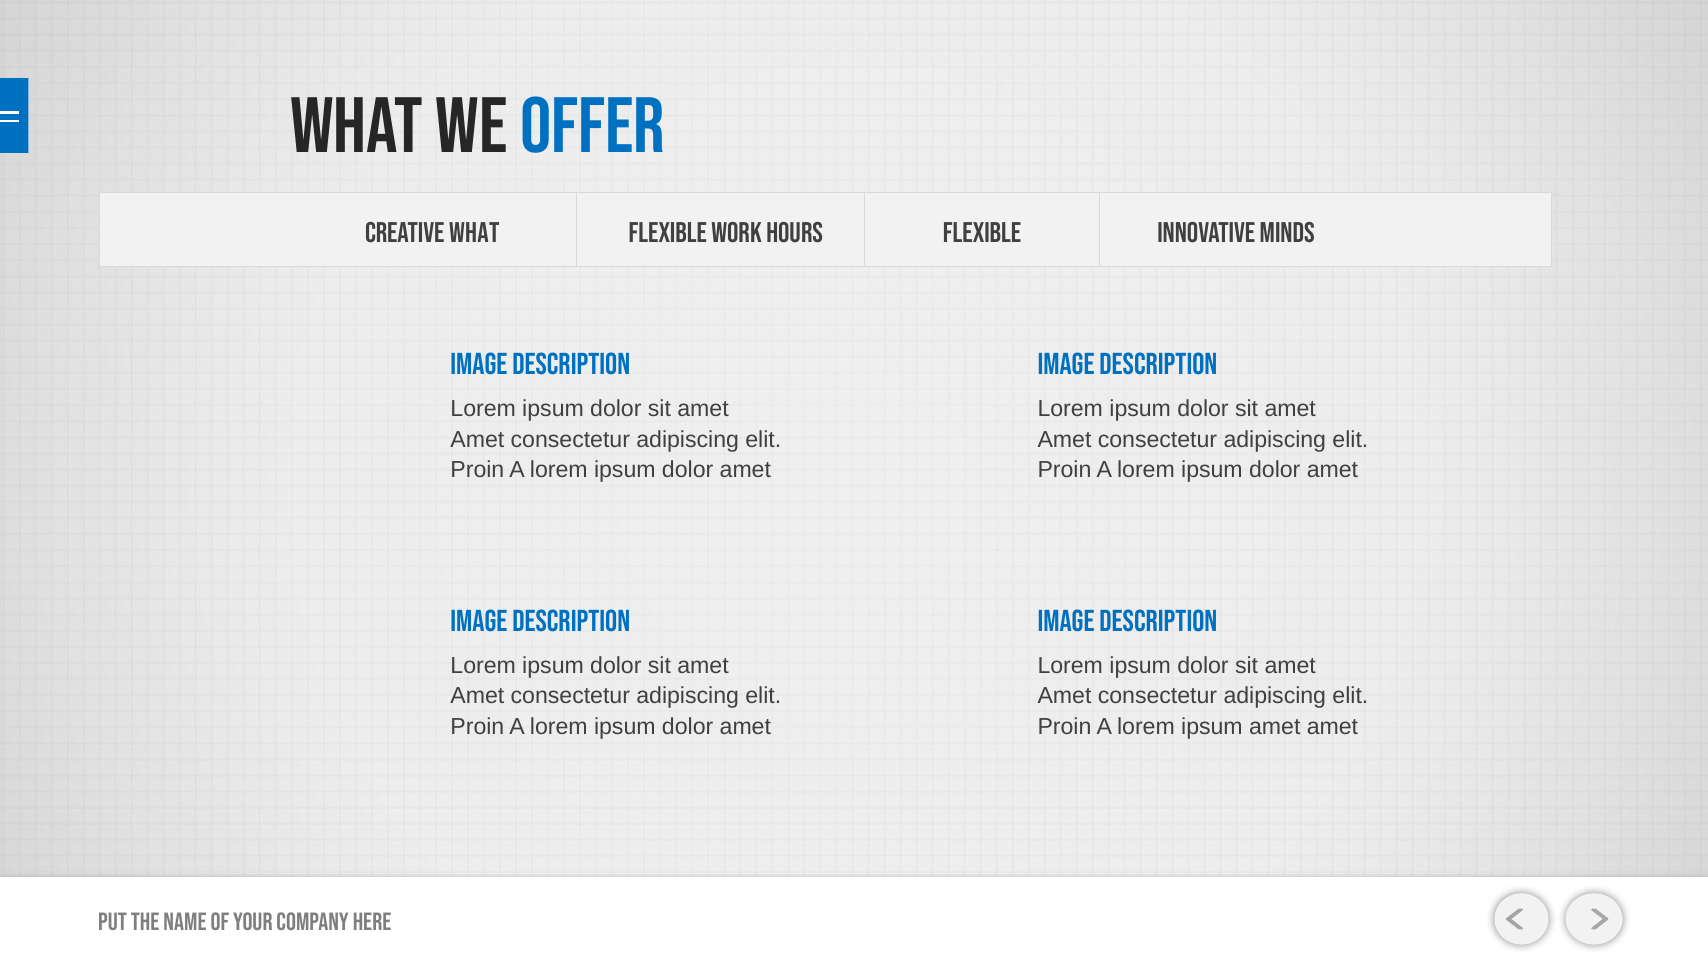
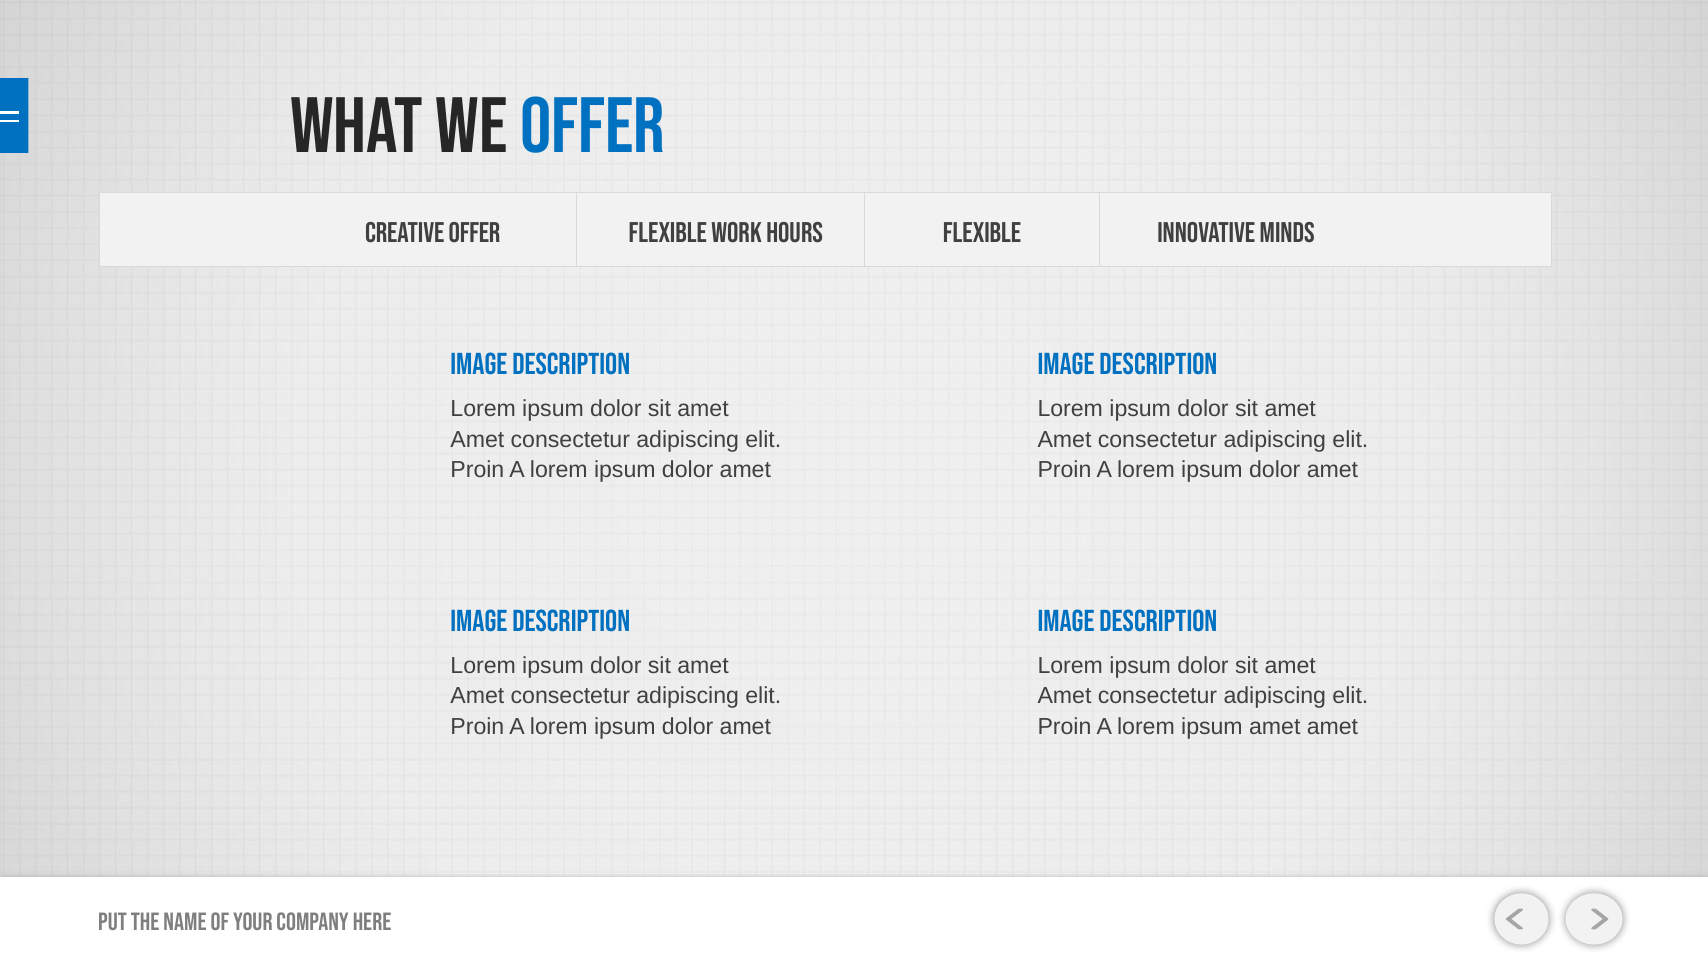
CREATIVE WHAT: WHAT -> OFFER (475, 233)
